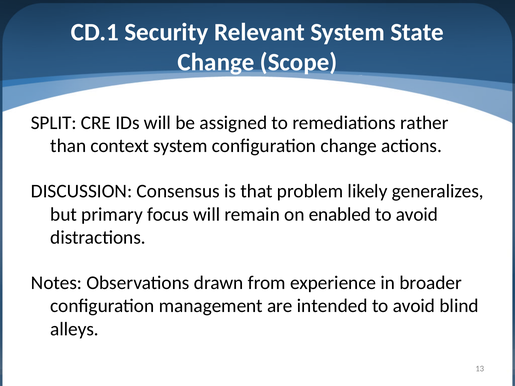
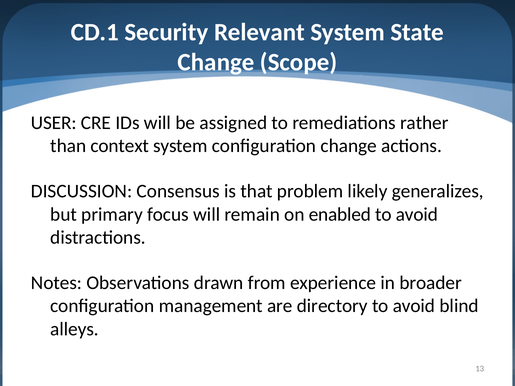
SPLIT: SPLIT -> USER (54, 123)
intended: intended -> directory (332, 306)
